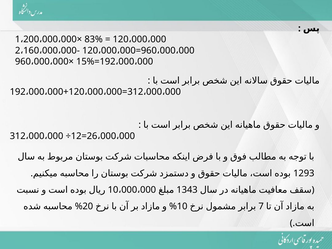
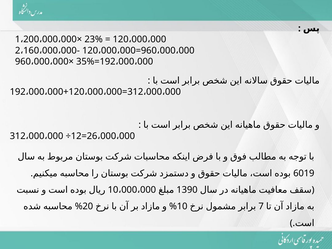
83%: 83% -> 23% (94, 39)
15%: 15% -> 35% (85, 62)
1293: 1293 -> 6019 (304, 173)
1343: 1343 -> 1390 (187, 190)
